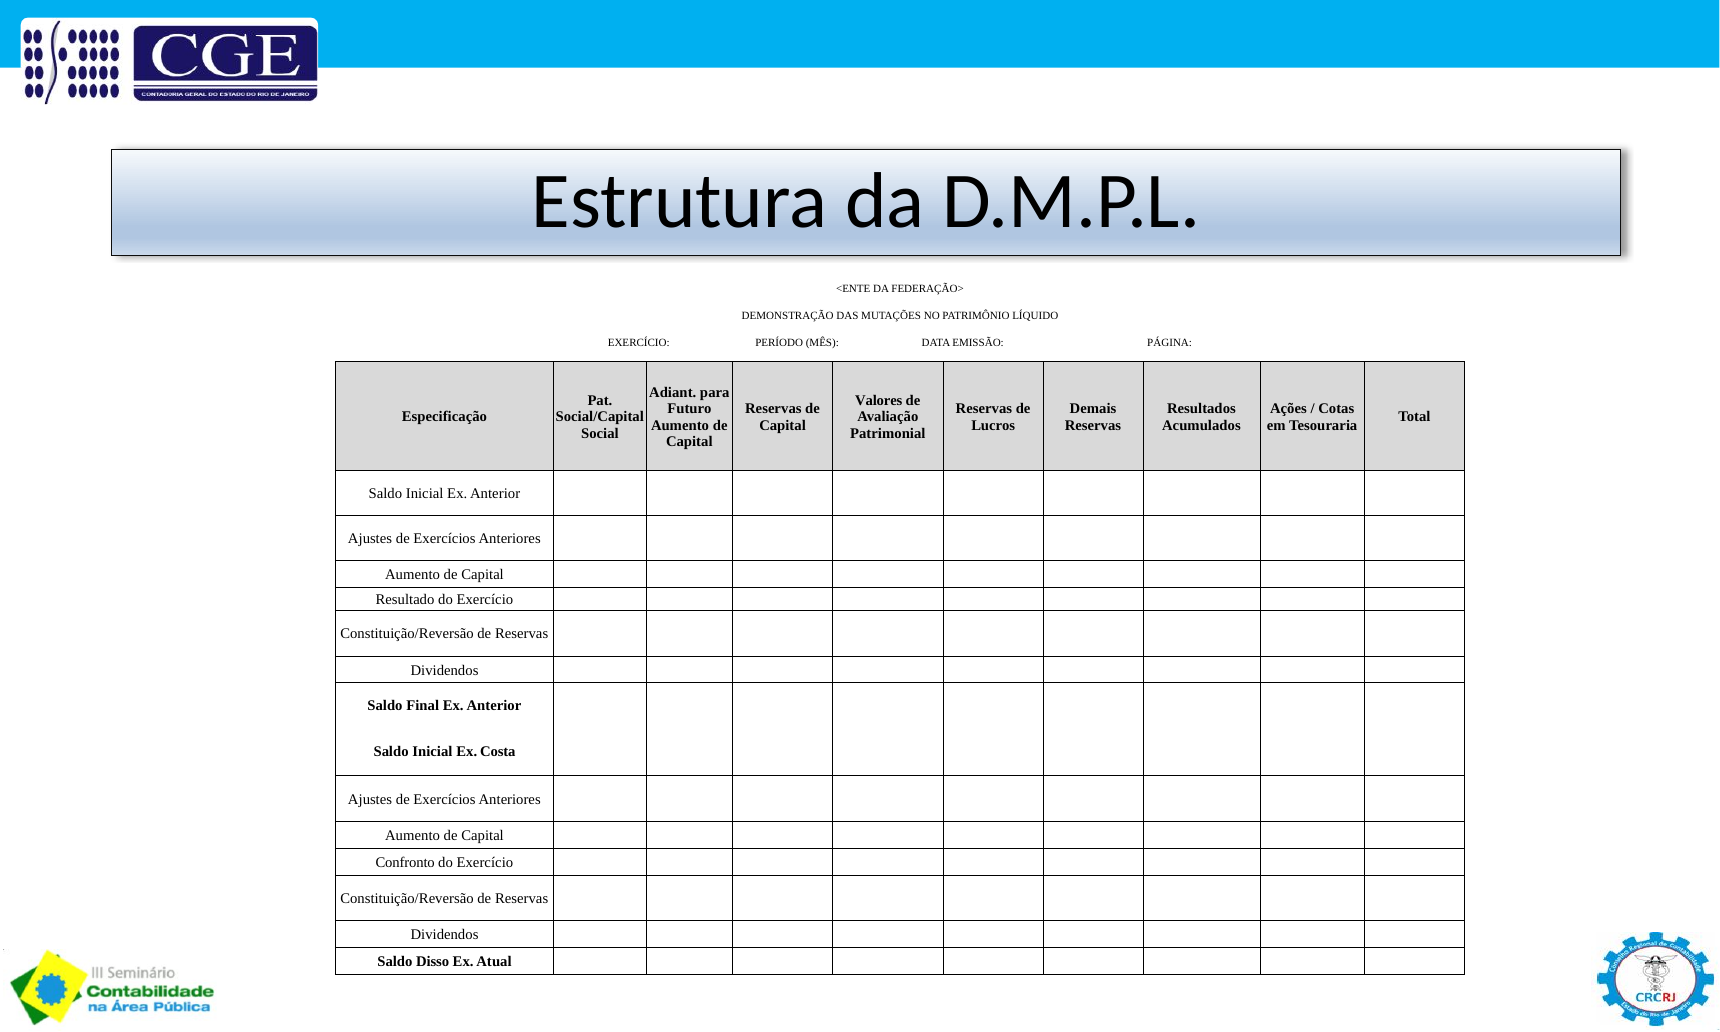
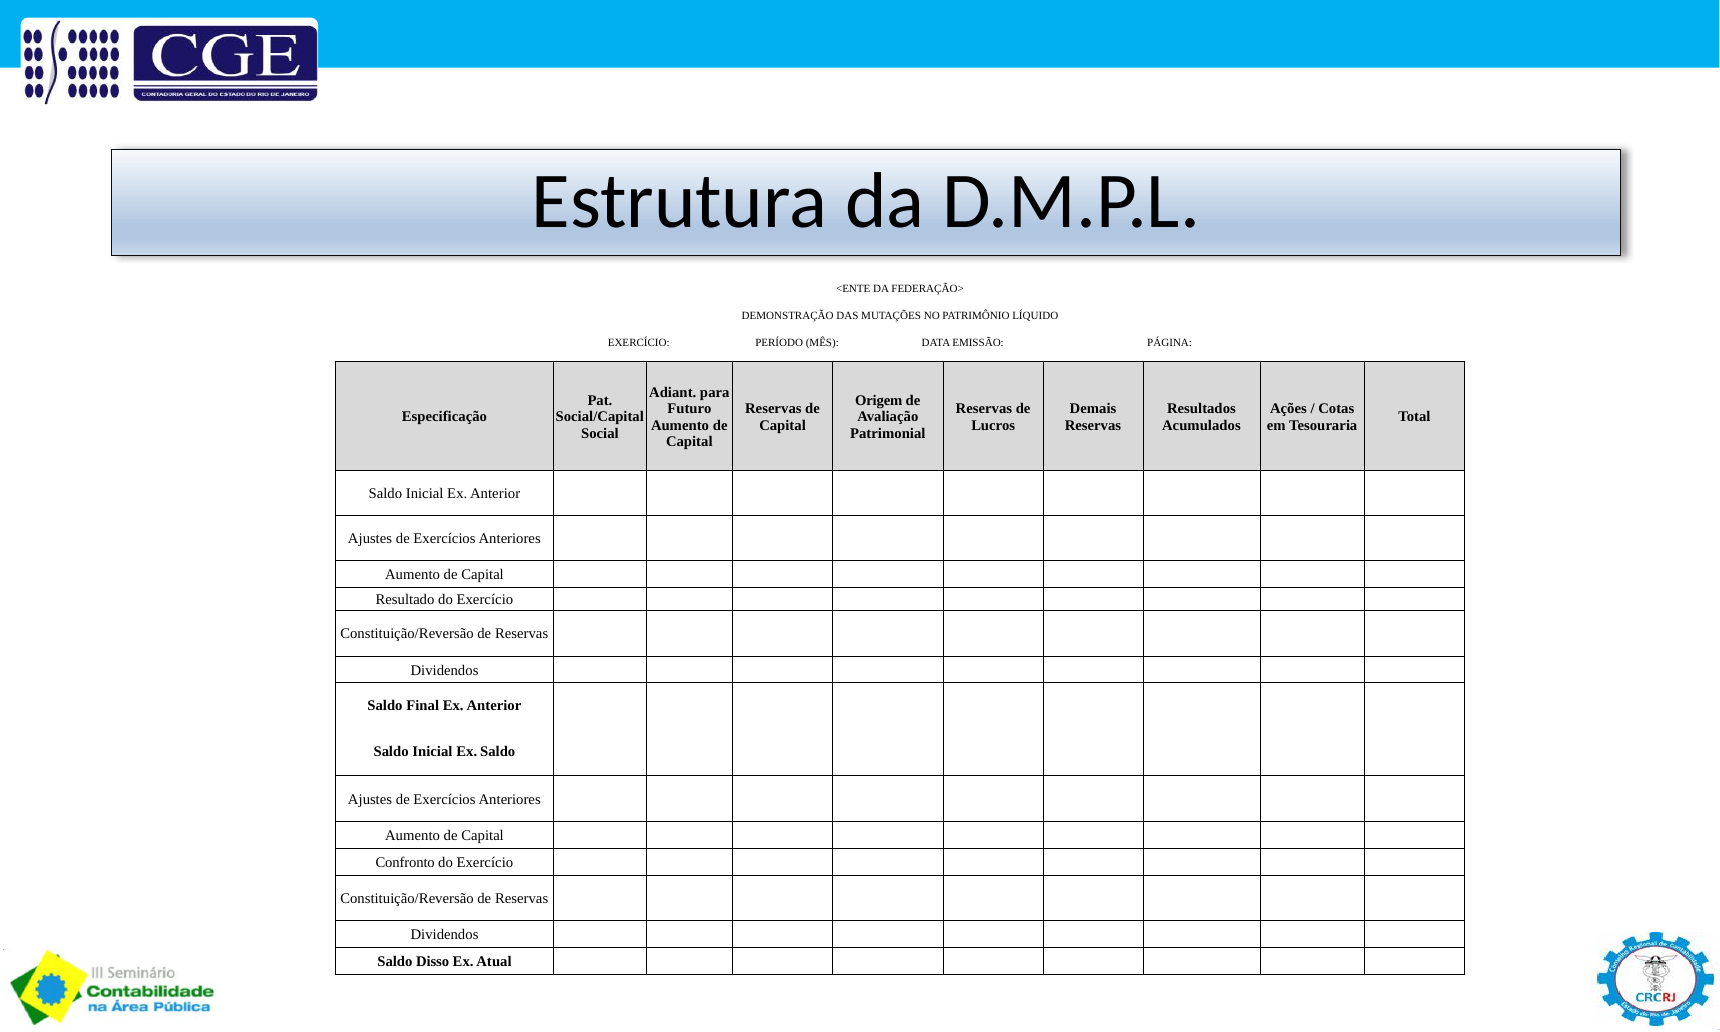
Valores: Valores -> Origem (879, 401)
Ex Costa: Costa -> Saldo (498, 752)
